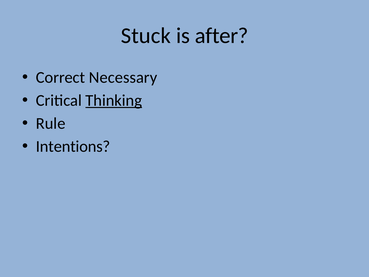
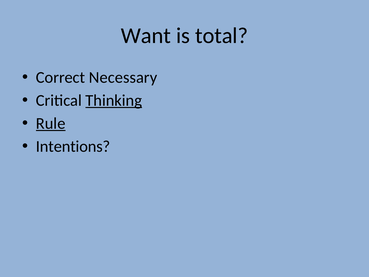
Stuck: Stuck -> Want (146, 36)
after: after -> total (222, 36)
Rule underline: none -> present (51, 123)
